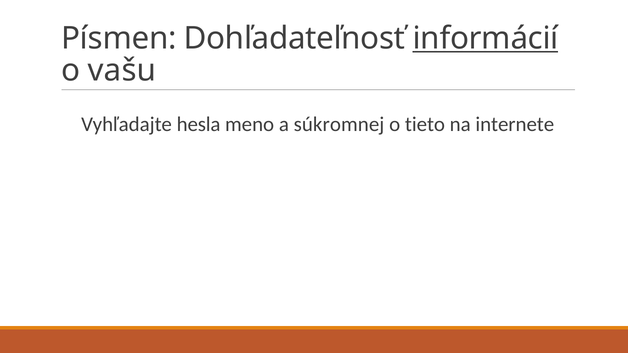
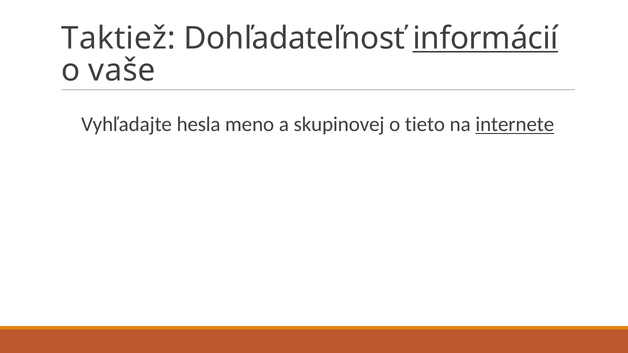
Písmen: Písmen -> Taktiež (119, 38)
vašu: vašu -> vaše (122, 70)
súkromnej: súkromnej -> skupinovej (339, 125)
internete underline: none -> present (515, 125)
